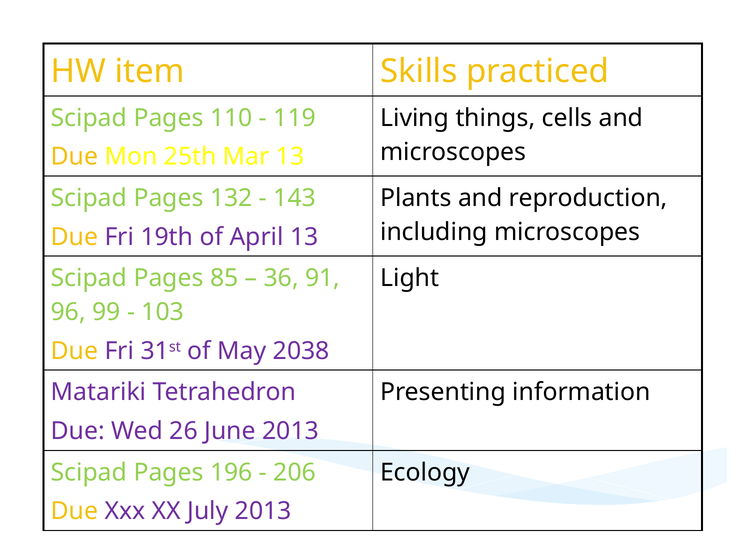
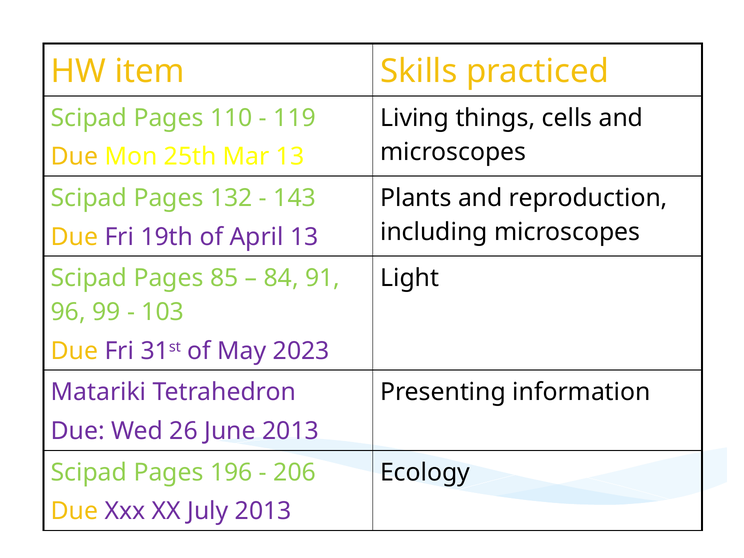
36: 36 -> 84 (281, 278)
2038: 2038 -> 2023 (301, 351)
